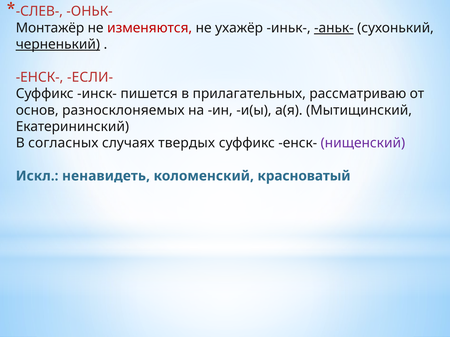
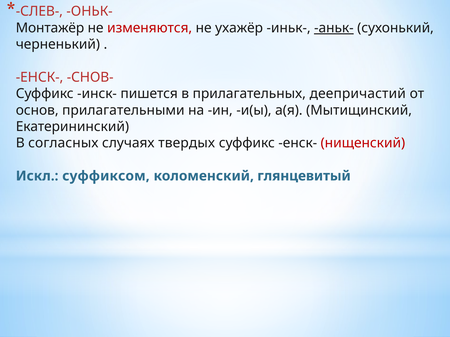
черненький underline: present -> none (58, 44)
ЕСЛИ-: ЕСЛИ- -> СНОВ- (90, 77)
рассматриваю: рассматриваю -> деепричастий (358, 94)
разносклоняемых: разносклоняемых -> прилагательными (123, 110)
нищенский colour: purple -> red (363, 143)
ненавидеть: ненавидеть -> суффиксом (106, 176)
красноватый: красноватый -> глянцевитый (304, 176)
